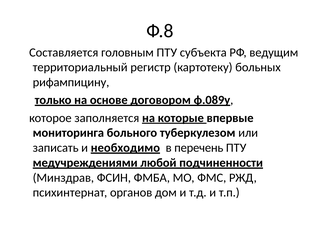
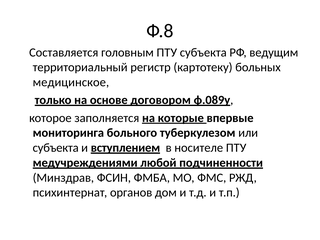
рифампицину: рифампицину -> медицинское (71, 82)
записать: записать -> субъекта (56, 148)
необходимо: необходимо -> вступлением (125, 148)
перечень: перечень -> носителе (199, 148)
